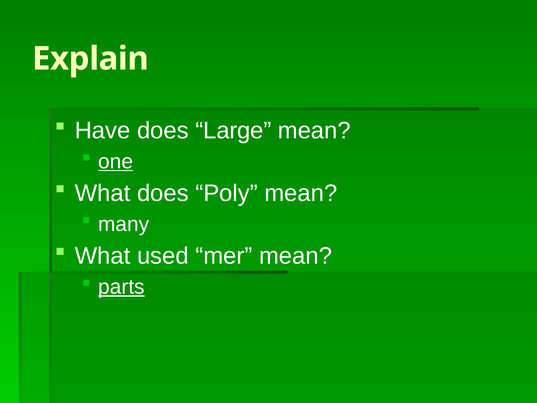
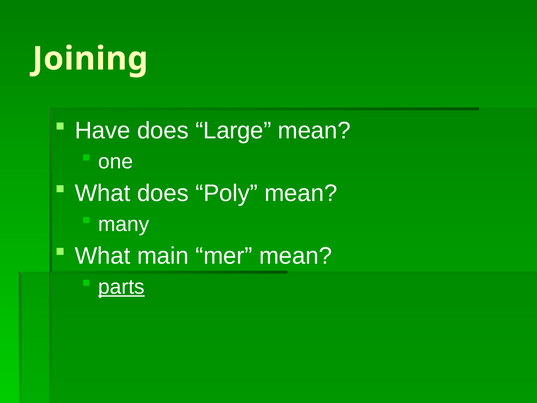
Explain: Explain -> Joining (90, 59)
one underline: present -> none (116, 161)
used: used -> main (163, 256)
